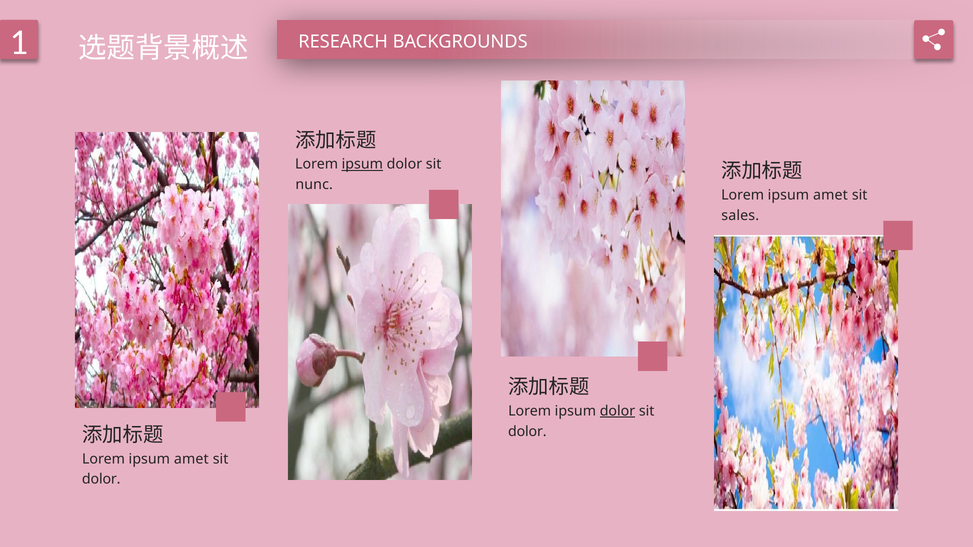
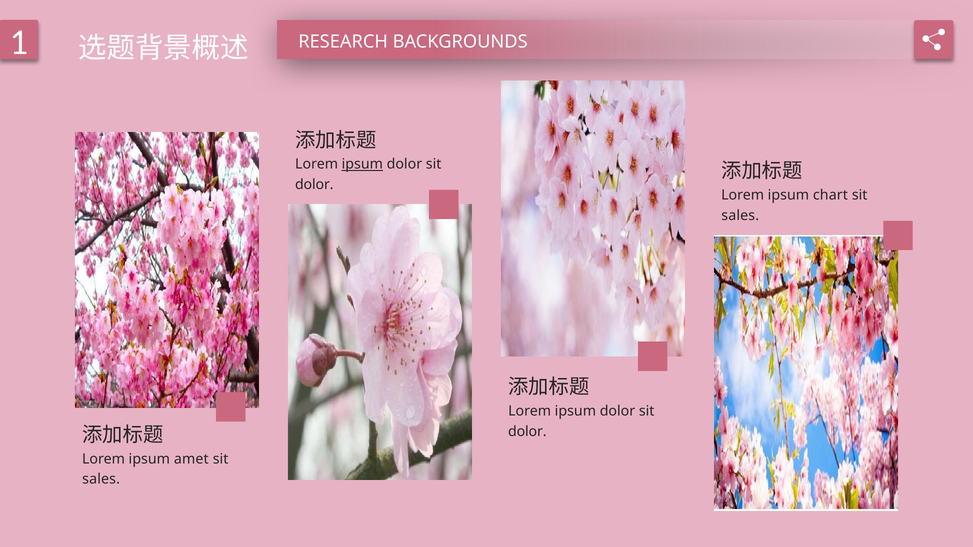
nunc: nunc -> dolor (314, 185)
amet: amet -> chart (830, 195)
dolor underline: present -> none (617, 411)
dolor: dolor -> sales (101, 480)
